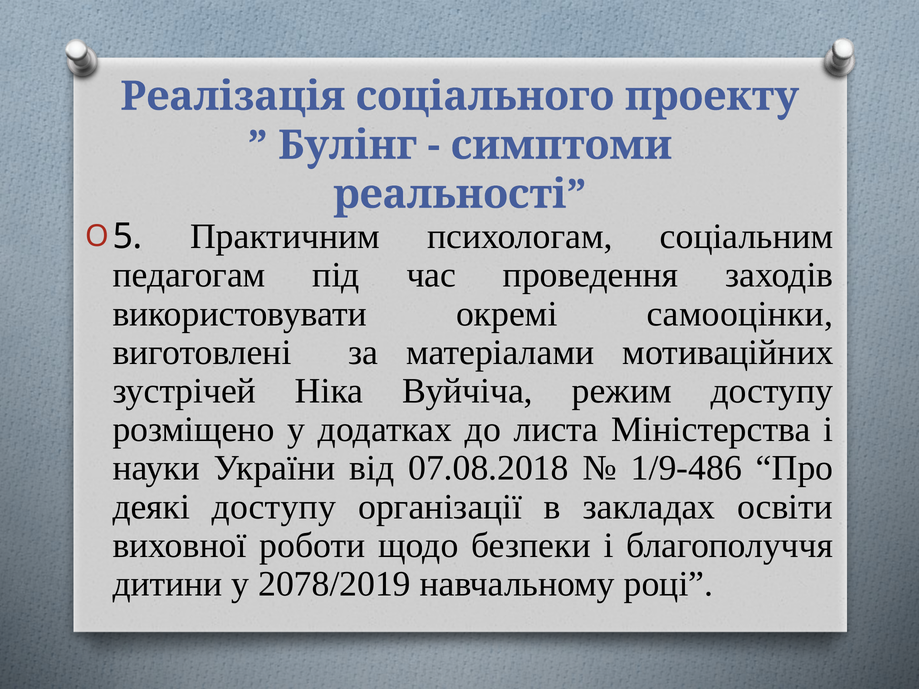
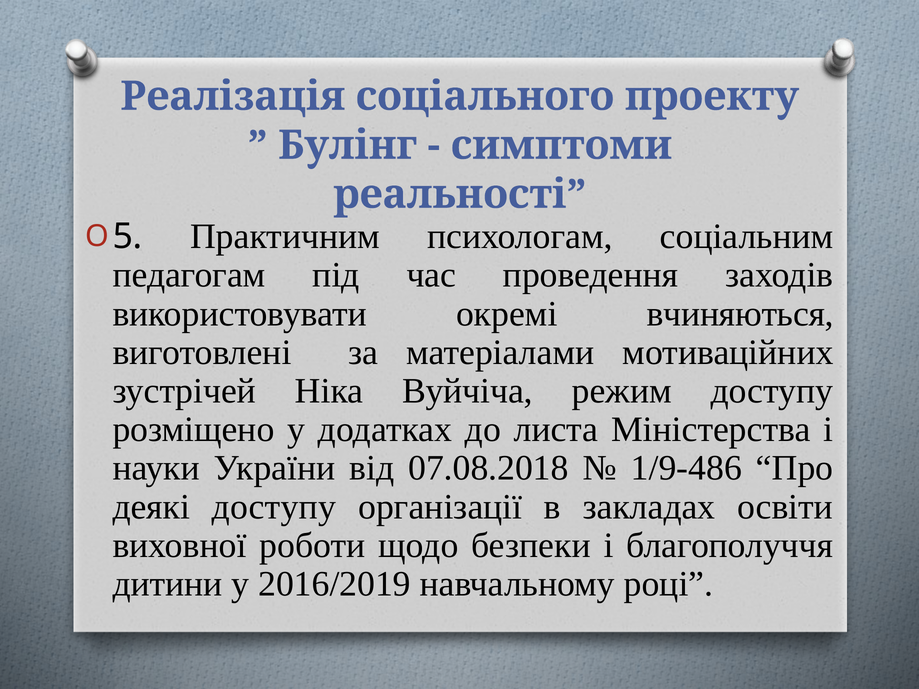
самооцінки: самооцінки -> вчиняються (740, 314)
2078/2019: 2078/2019 -> 2016/2019 (335, 584)
